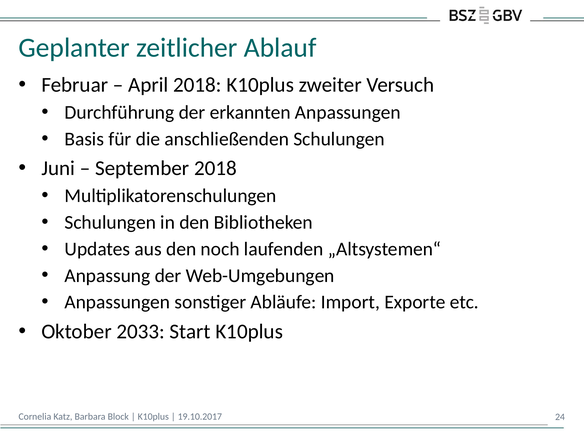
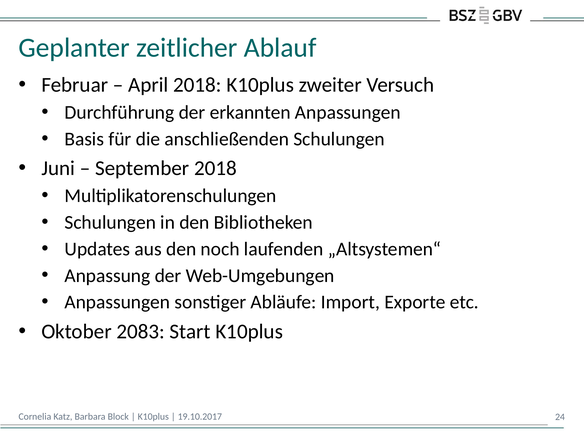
2033: 2033 -> 2083 (141, 332)
